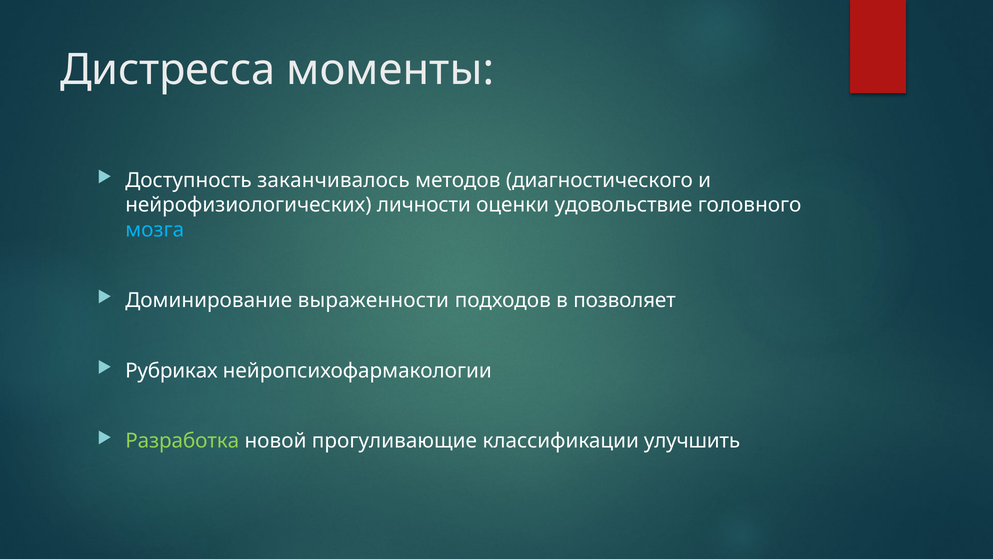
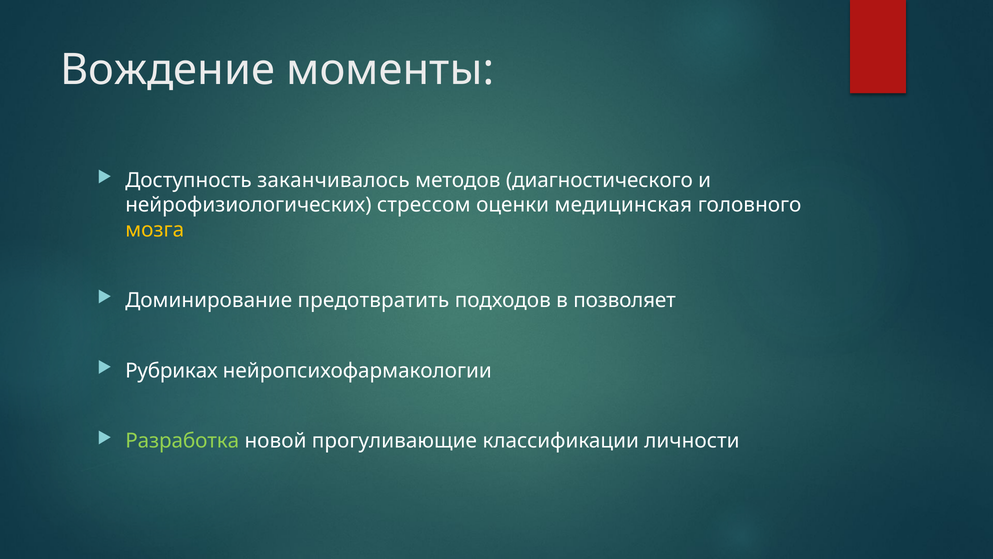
Дистресса: Дистресса -> Вождение (168, 70)
личности: личности -> стрессом (424, 205)
удовольствие: удовольствие -> медицинская (623, 205)
мозга colour: light blue -> yellow (155, 230)
выраженности: выраженности -> предотвратить (373, 300)
улучшить: улучшить -> личности (692, 441)
